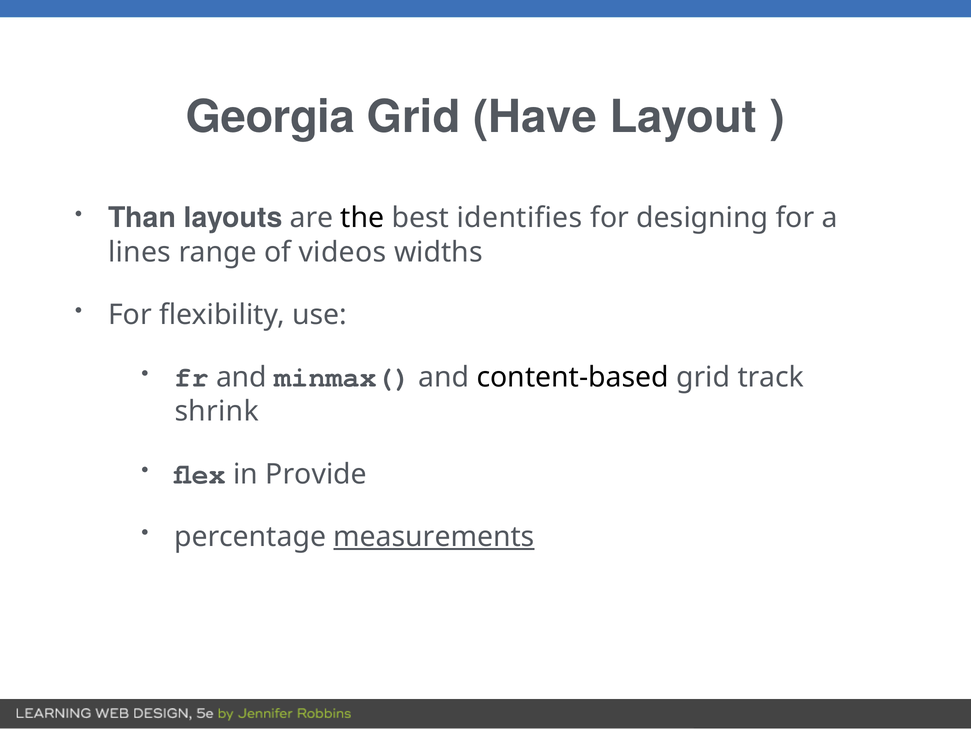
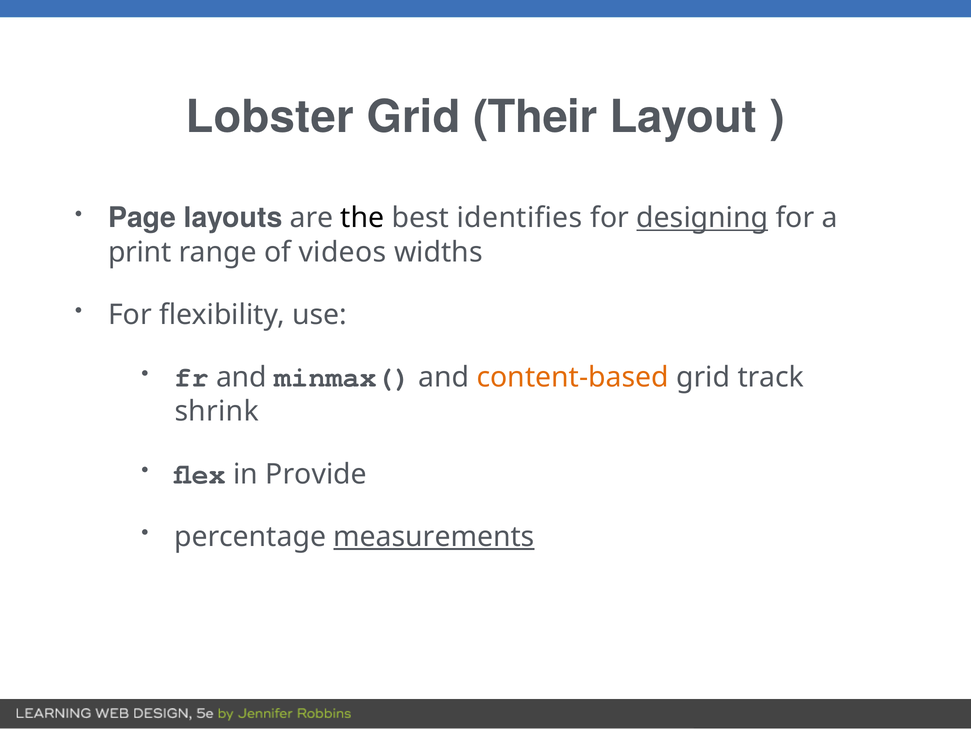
Georgia: Georgia -> Lobster (270, 117)
Have: Have -> Their (535, 117)
Than: Than -> Page (142, 218)
designing underline: none -> present (702, 218)
lines: lines -> print (140, 252)
content-based colour: black -> orange (573, 377)
